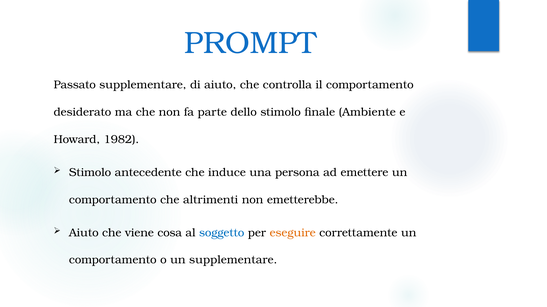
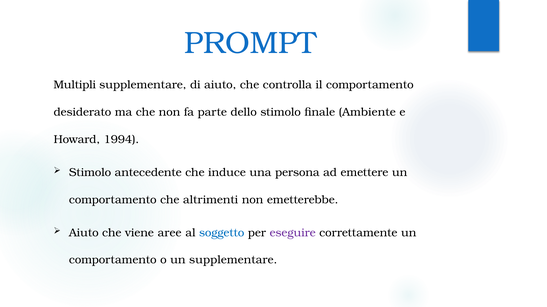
Passato: Passato -> Multipli (75, 85)
1982: 1982 -> 1994 (121, 140)
cosa: cosa -> aree (170, 233)
eseguire colour: orange -> purple (293, 233)
